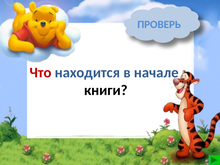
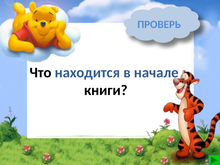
Что colour: red -> black (41, 73)
